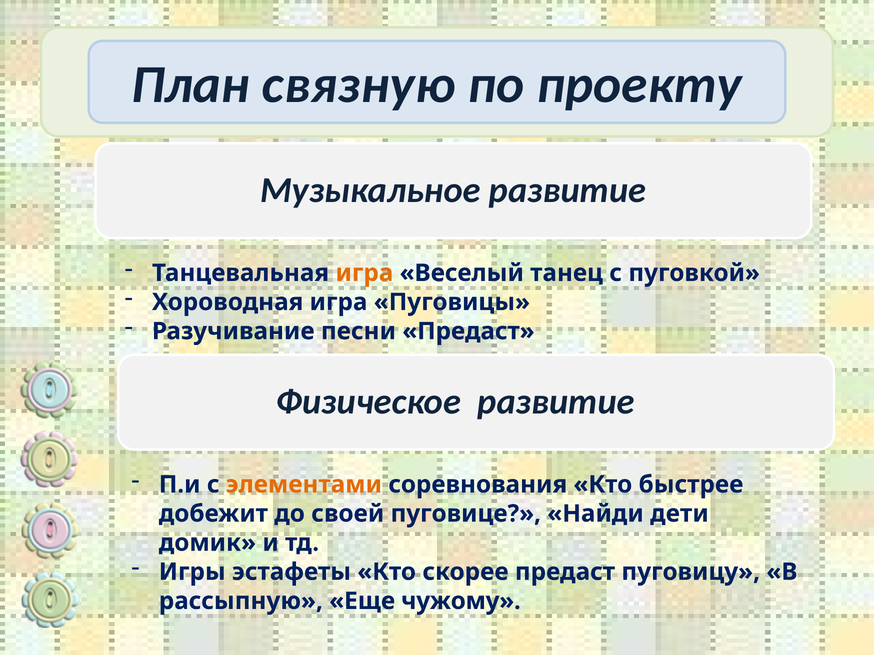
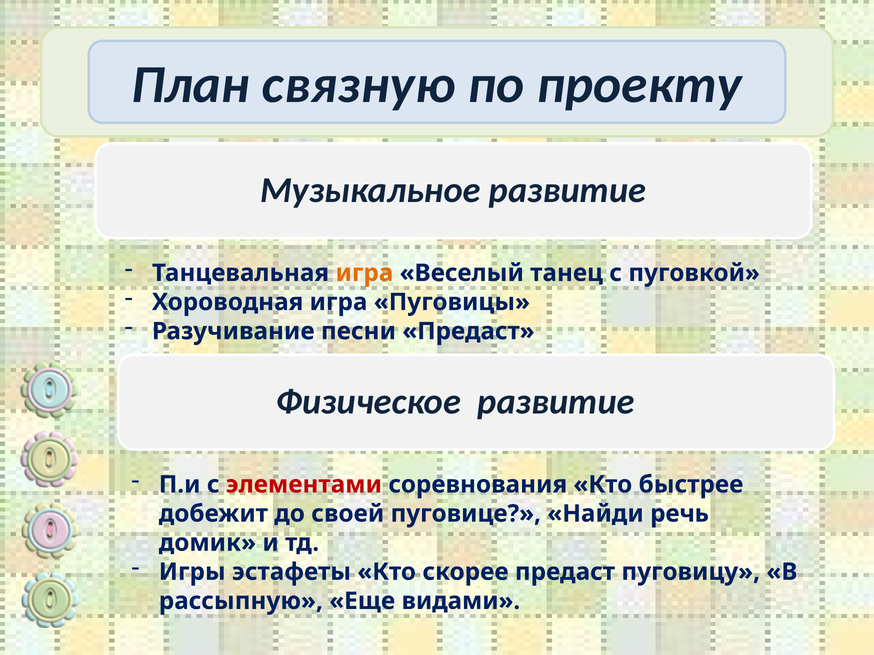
элементами colour: orange -> red (304, 485)
дети: дети -> речь (680, 514)
чужому: чужому -> видами (461, 601)
